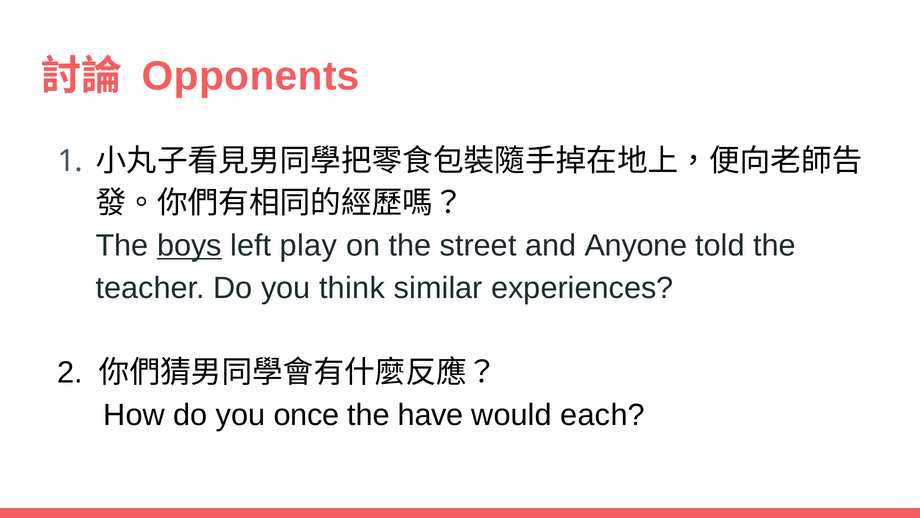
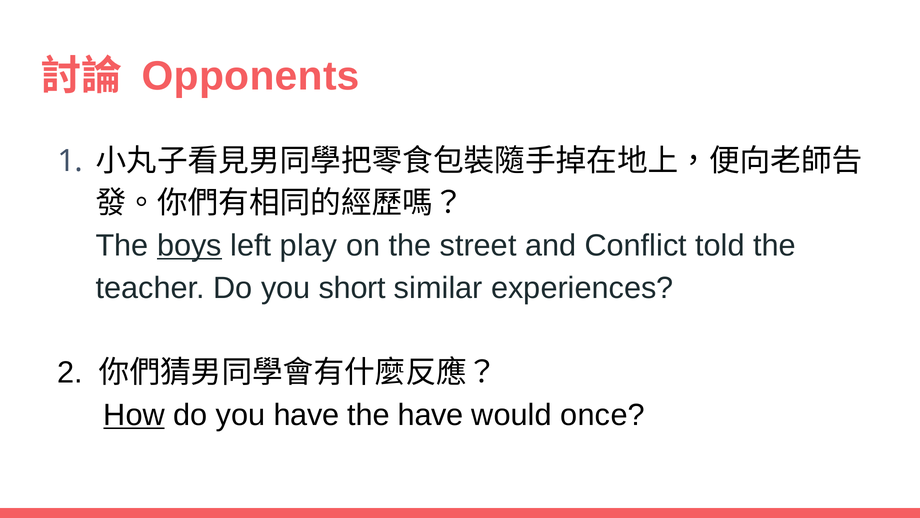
Anyone: Anyone -> Conflict (636, 245)
think: think -> short (352, 288)
How underline: none -> present (134, 415)
you once: once -> have (306, 415)
each: each -> once (603, 415)
